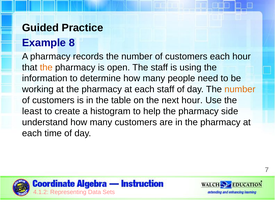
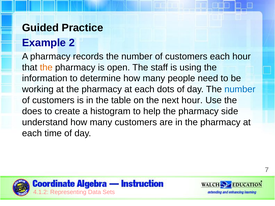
8: 8 -> 2 (72, 43)
each staff: staff -> dots (166, 89)
number colour: orange -> blue (240, 89)
least: least -> does (32, 111)
